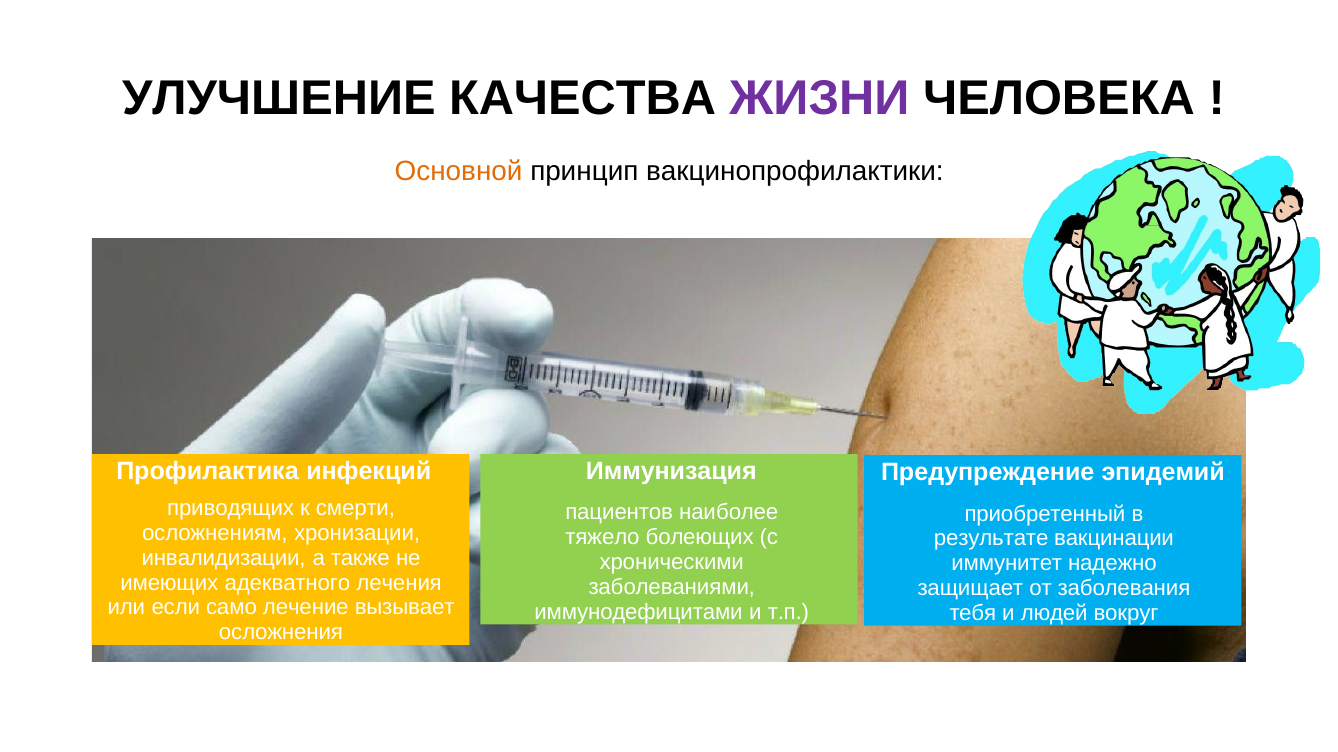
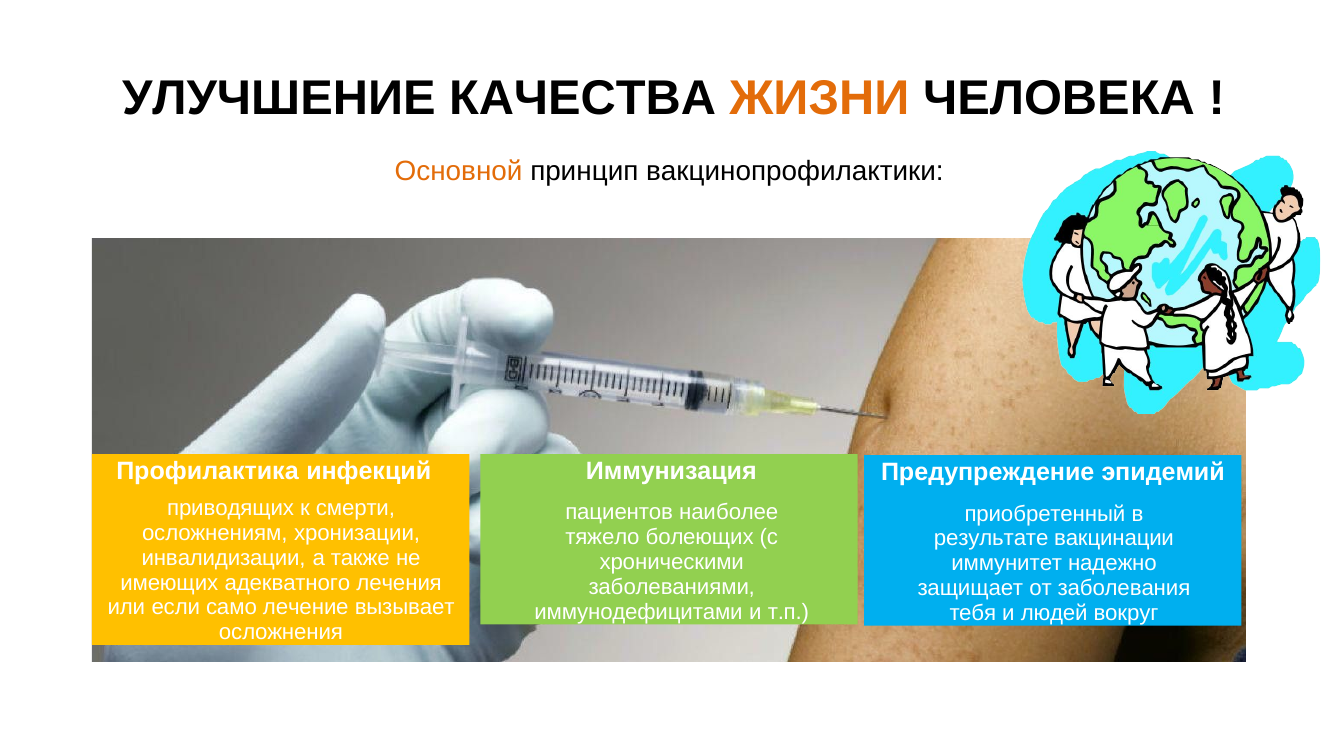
ЖИЗНИ colour: purple -> orange (819, 98)
